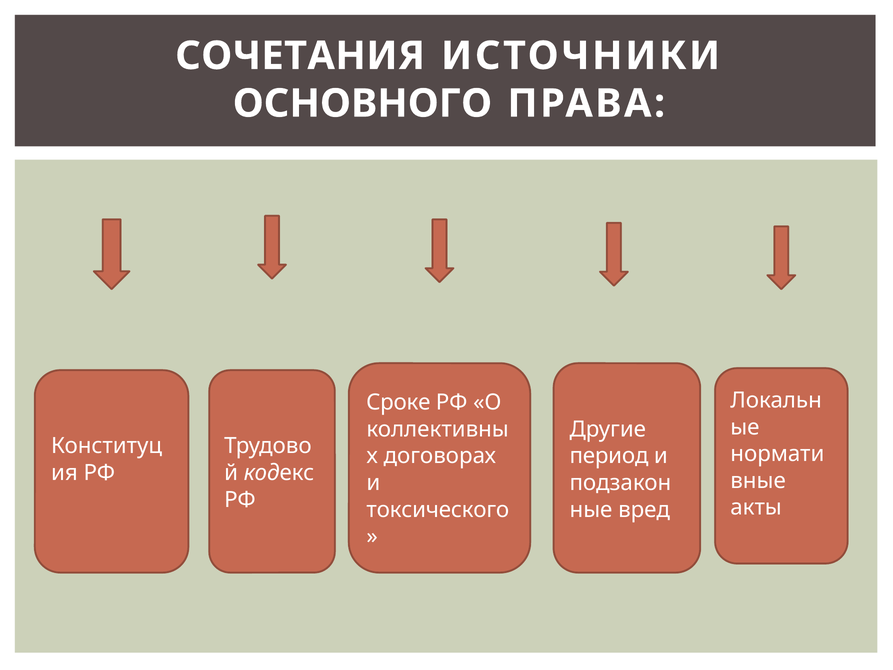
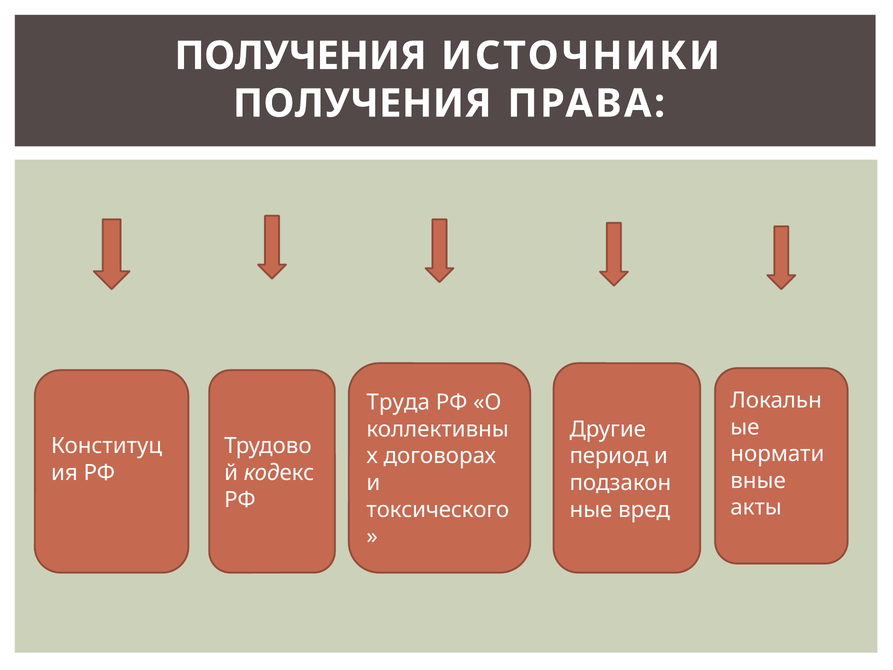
СОЧЕТАНИЯ: СОЧЕТАНИЯ -> ПОЛУЧЕНИЯ (301, 56)
ОСНОВНОГО: ОСНОВНОГО -> ПОЛУЧЕНИЯ (362, 104)
Сроке: Сроке -> Труда (398, 402)
